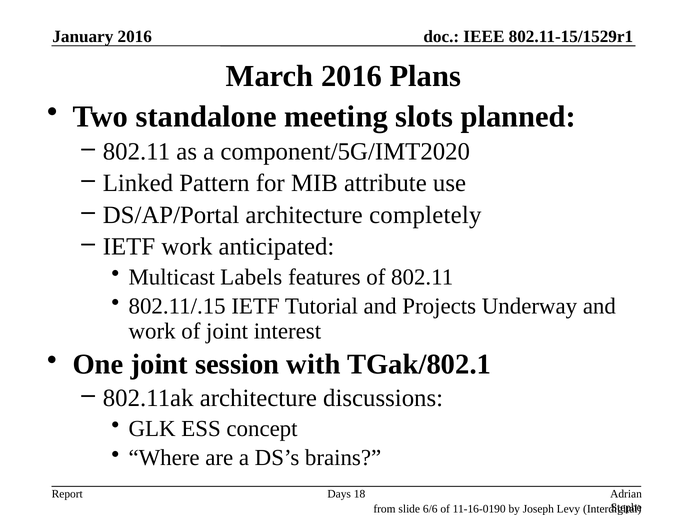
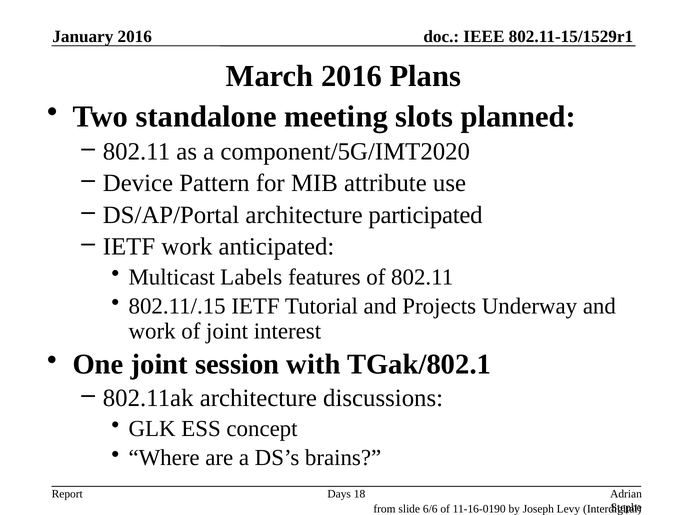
Linked: Linked -> Device (138, 183)
completely: completely -> participated (426, 215)
